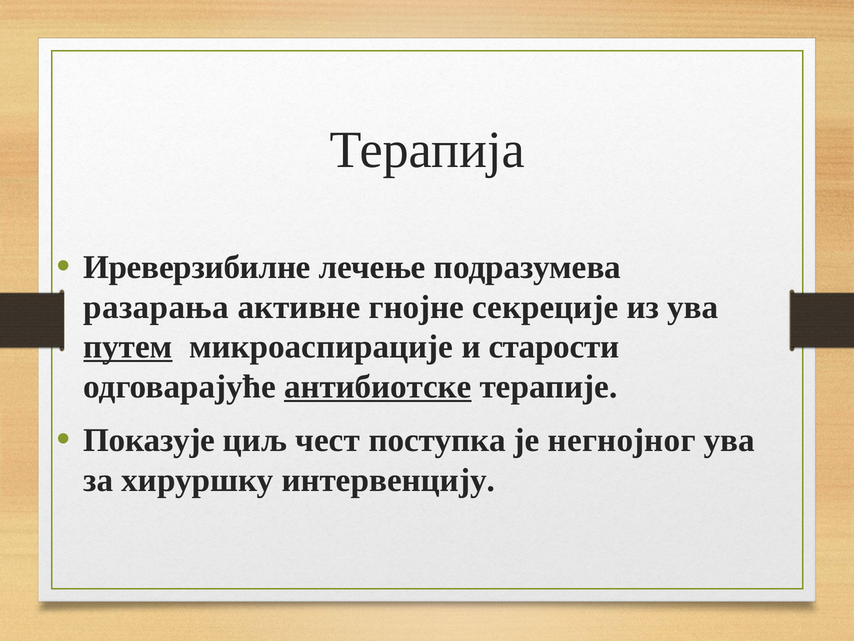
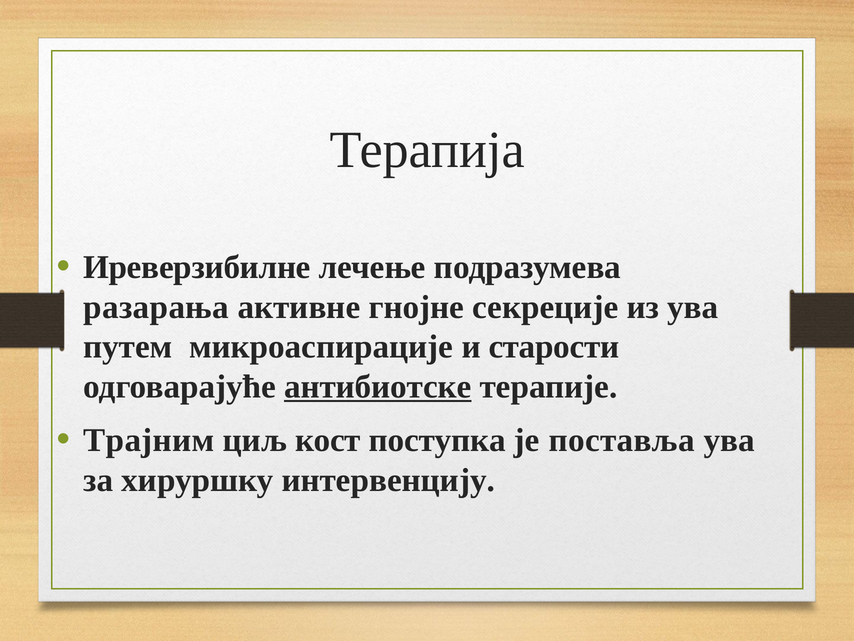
путем underline: present -> none (128, 347)
Показује: Показује -> Трајним (149, 440)
чест: чест -> кост (328, 440)
негнојног: негнојног -> поставља (622, 440)
